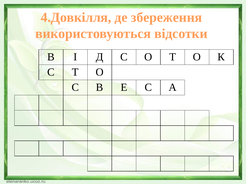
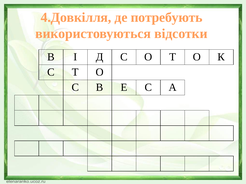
збереження: збереження -> потребують (167, 17)
